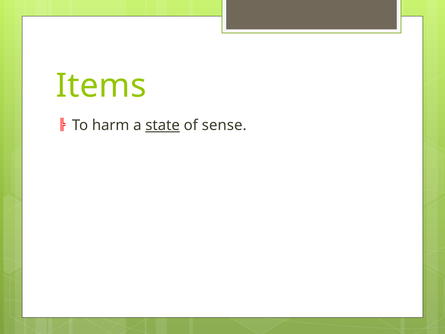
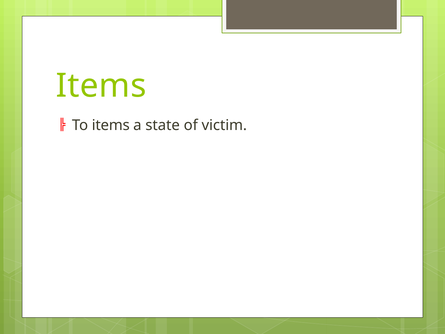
To harm: harm -> items (111, 125)
state underline: present -> none (163, 125)
sense: sense -> victim (224, 125)
